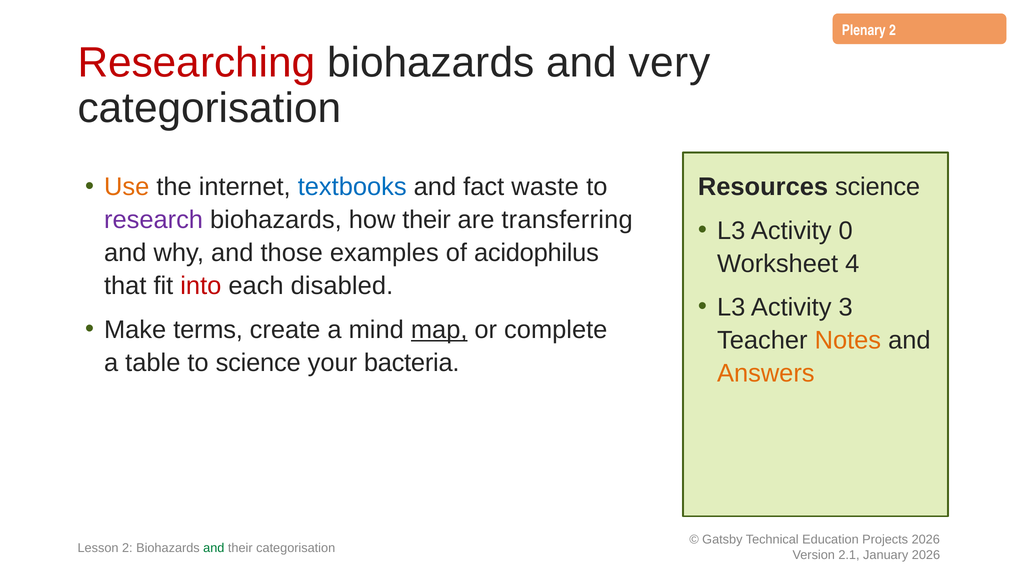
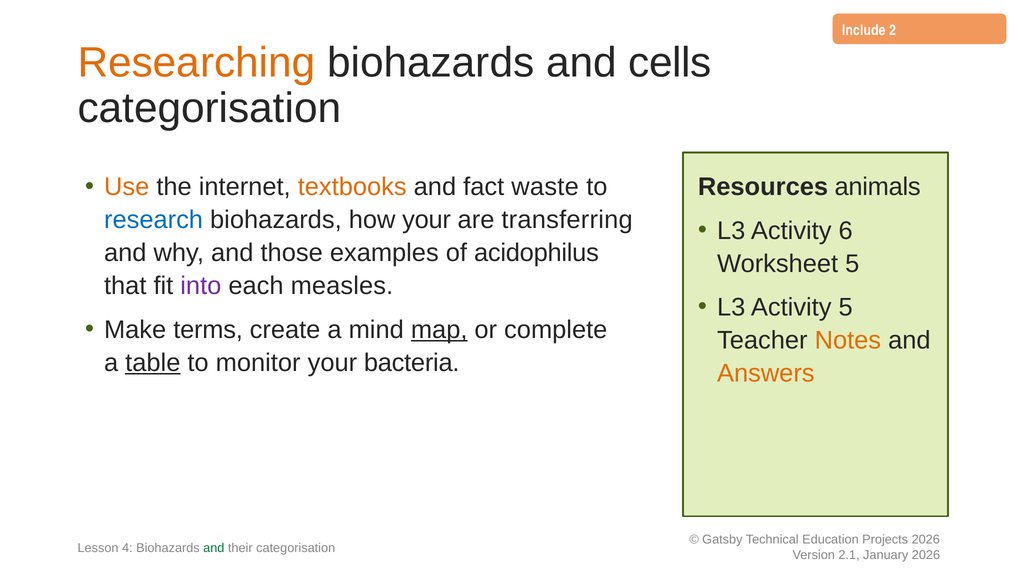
Plenary: Plenary -> Include (864, 30)
Researching colour: red -> orange (197, 63)
very: very -> cells (670, 63)
textbooks colour: blue -> orange (352, 187)
Resources science: science -> animals (878, 187)
research colour: purple -> blue (154, 220)
how their: their -> your (427, 220)
0: 0 -> 6 (846, 231)
Worksheet 4: 4 -> 5 (852, 264)
into colour: red -> purple (201, 286)
disabled: disabled -> measles (342, 286)
Activity 3: 3 -> 5 (846, 307)
table underline: none -> present (153, 362)
to science: science -> monitor (258, 362)
Lesson 2: 2 -> 4 (127, 547)
